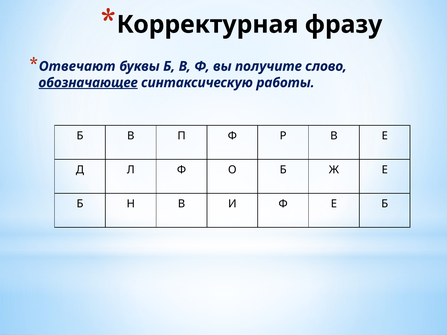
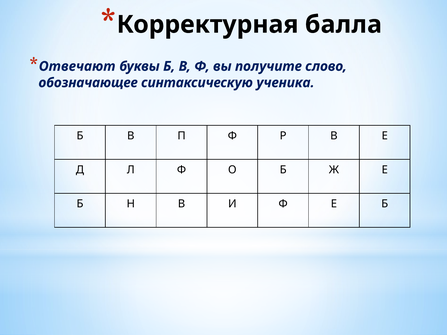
фразу: фразу -> балла (343, 25)
обозначающее underline: present -> none (88, 83)
работы: работы -> ученика (285, 83)
